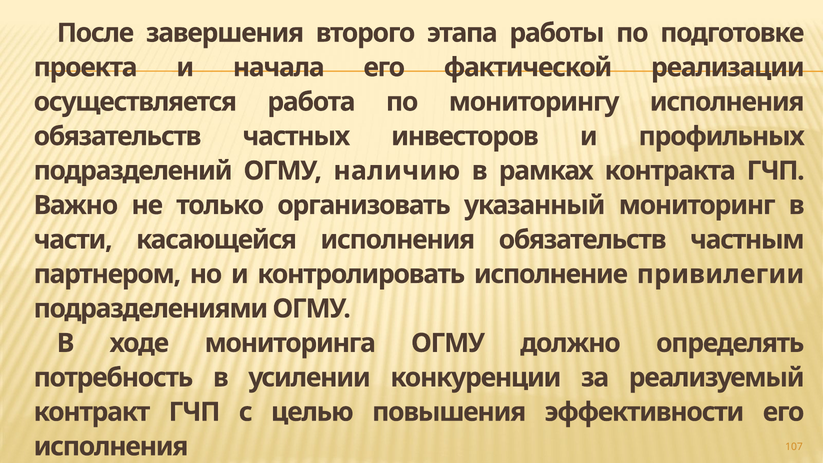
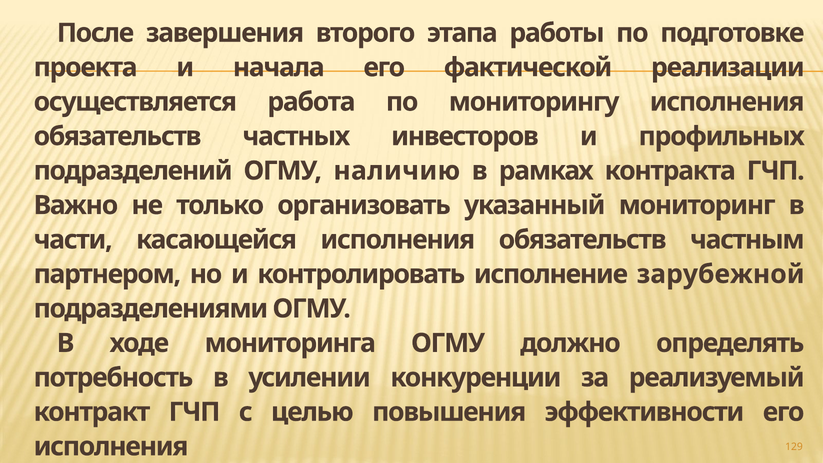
привилегии: привилегии -> зарубежной (721, 274)
107: 107 -> 129 (794, 447)
